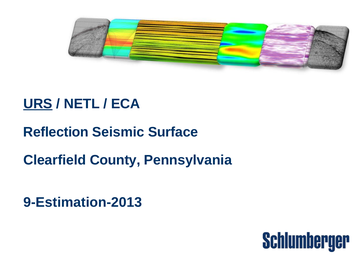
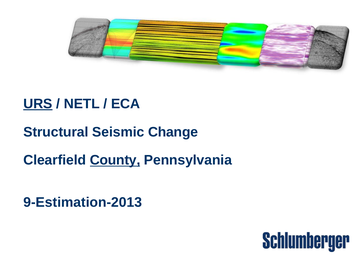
Reflection: Reflection -> Structural (56, 132)
Surface: Surface -> Change (173, 132)
County underline: none -> present (115, 160)
